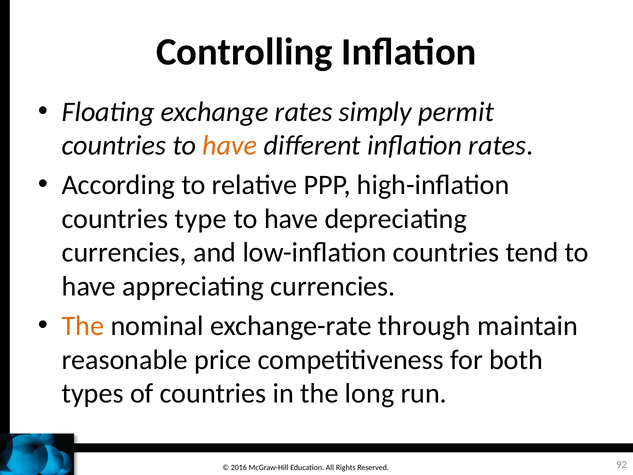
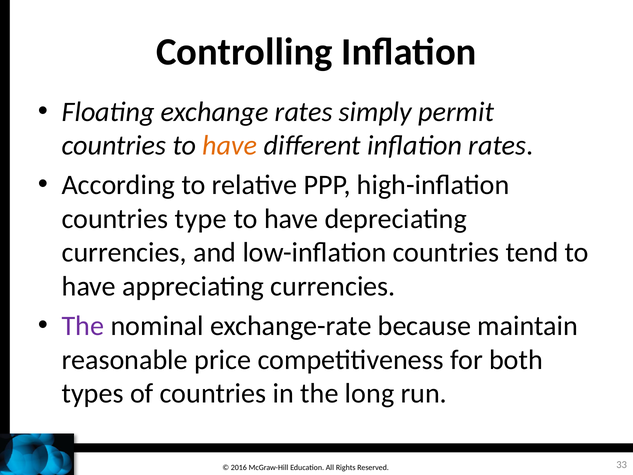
The colour: orange -> purple (83, 326)
through: through -> because (424, 326)
92: 92 -> 33 (622, 464)
